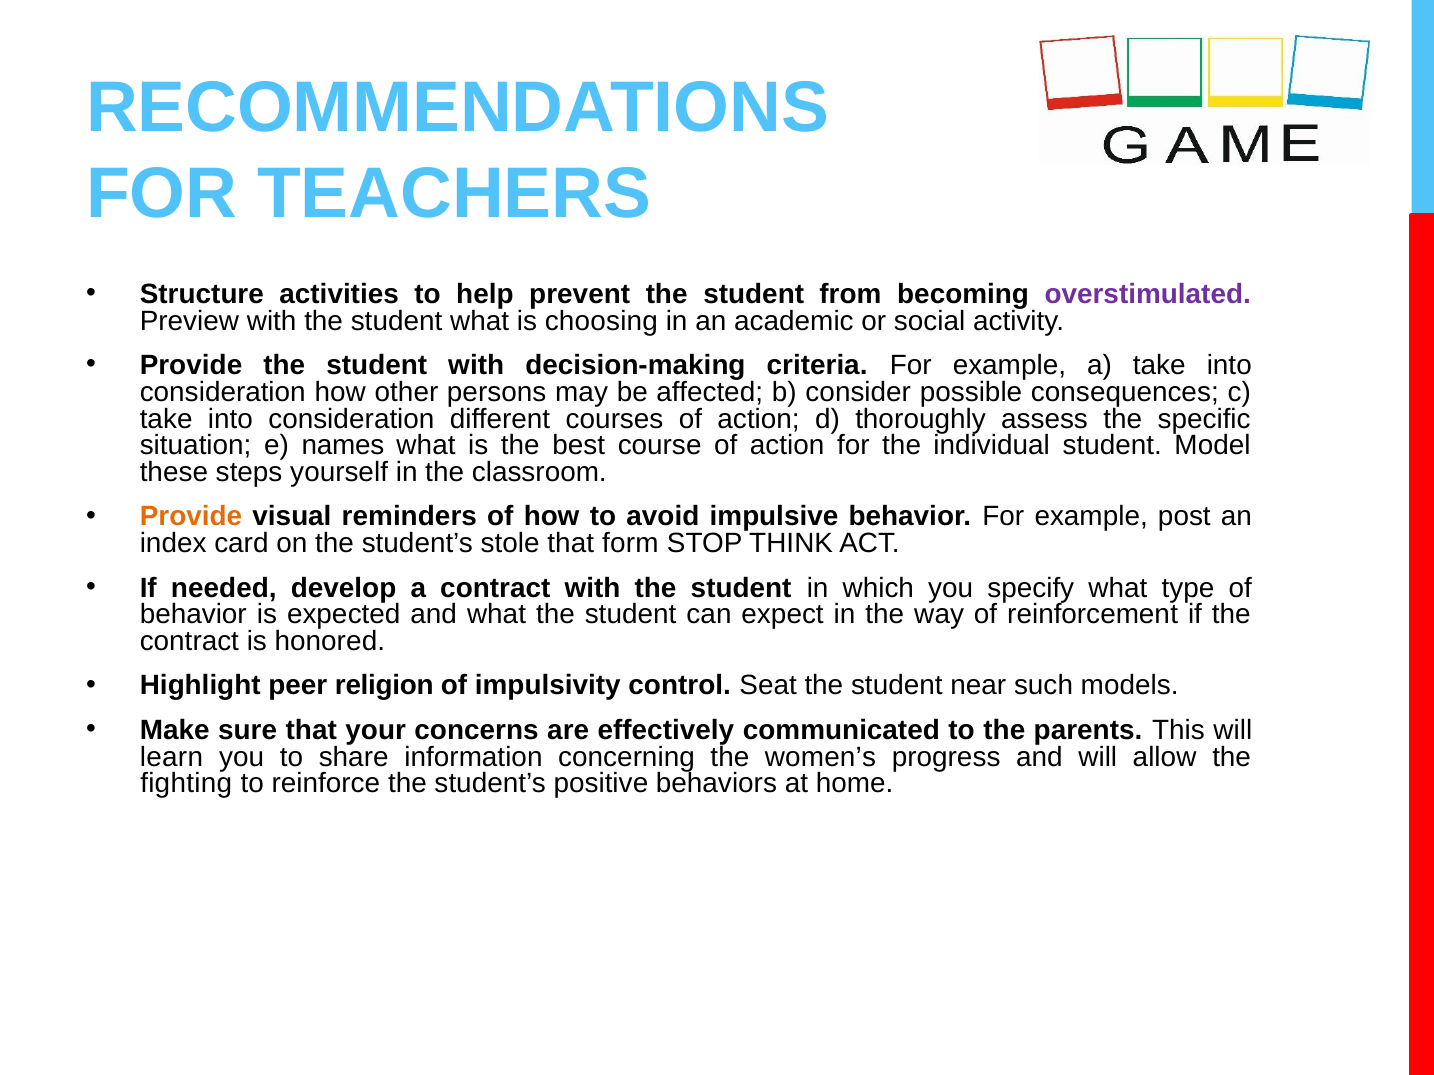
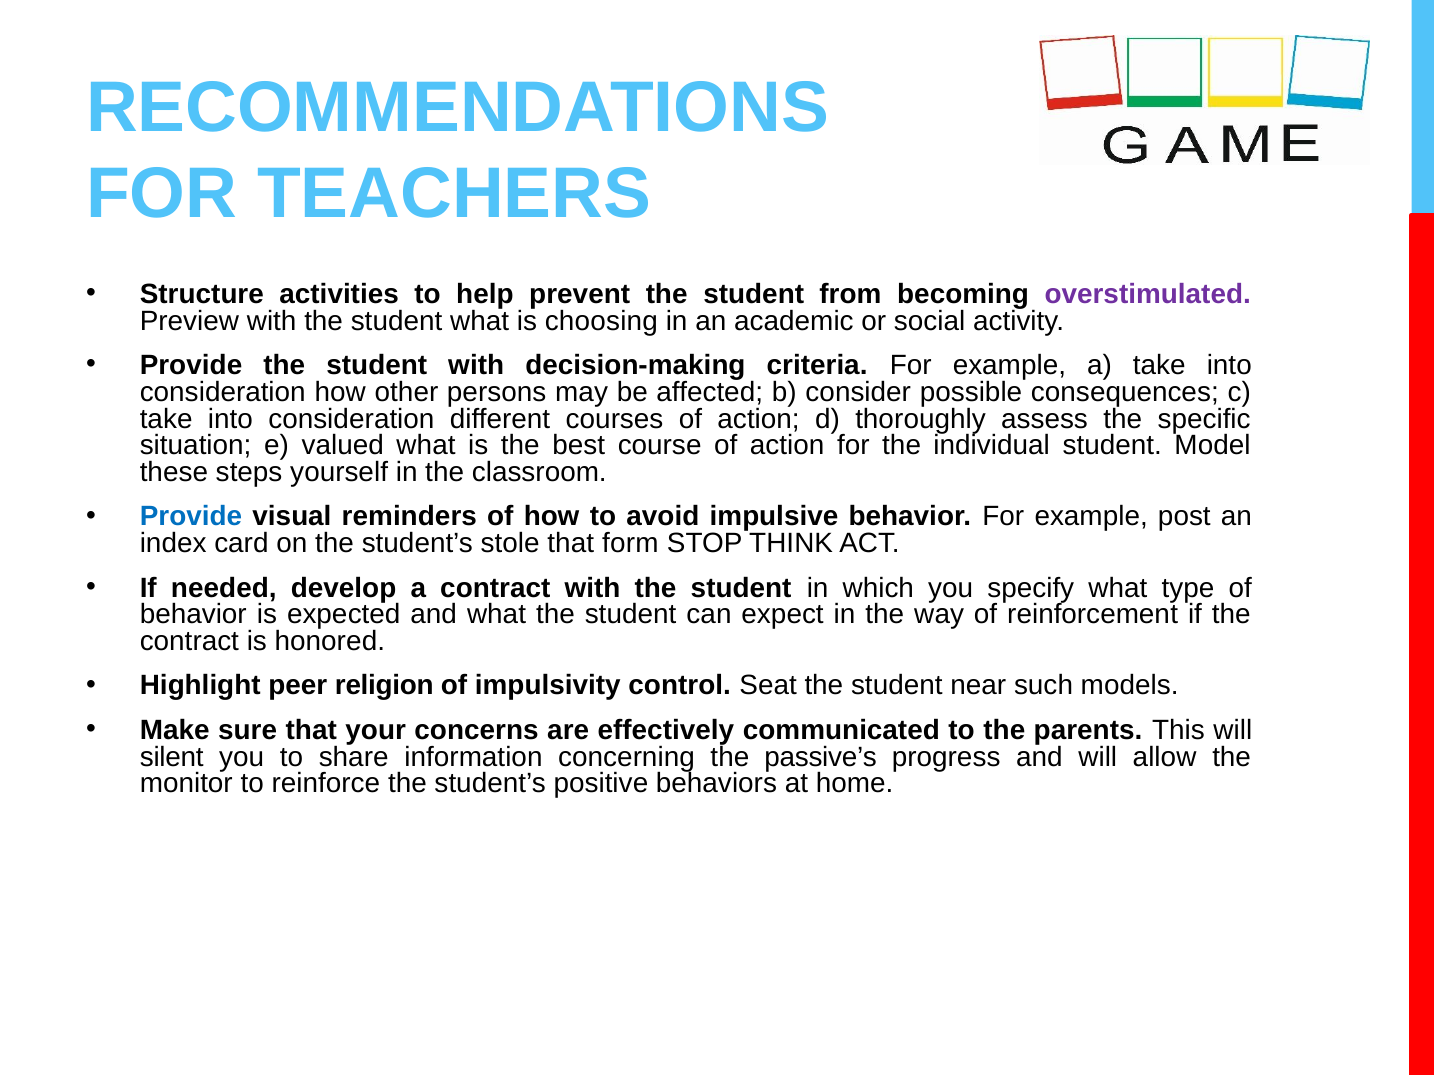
names: names -> valued (343, 446)
Provide colour: orange -> blue (191, 517)
learn: learn -> silent (172, 757)
women’s: women’s -> passive’s (821, 757)
fighting: fighting -> monitor (186, 784)
